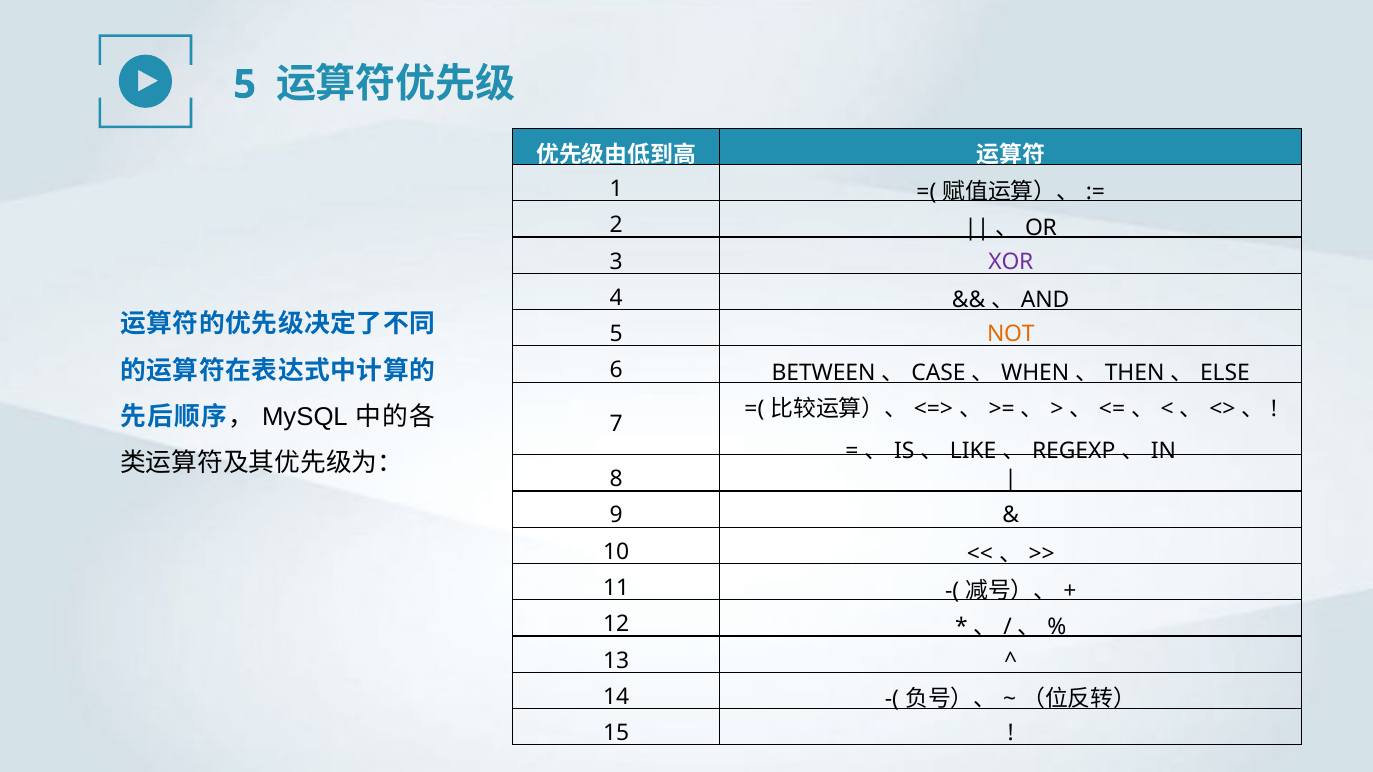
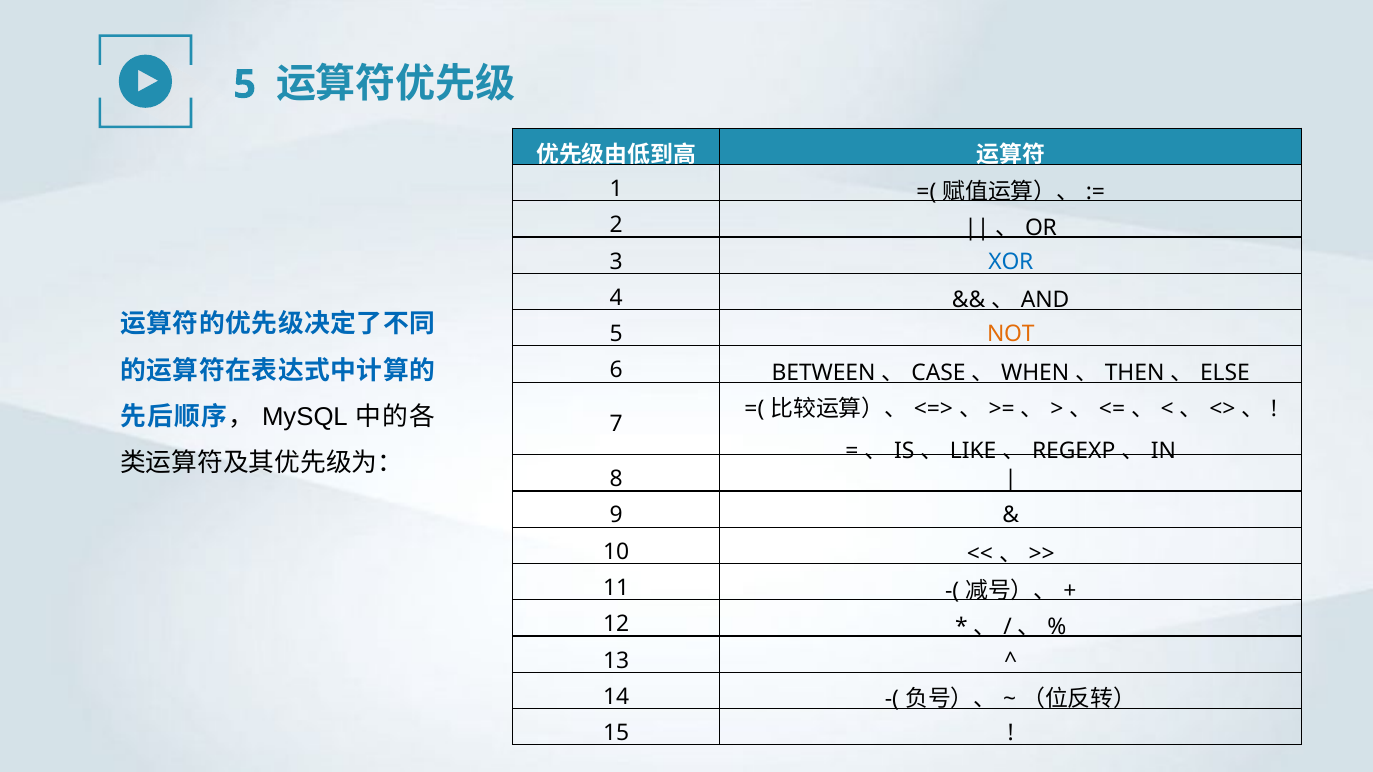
XOR colour: purple -> blue (1011, 262)
